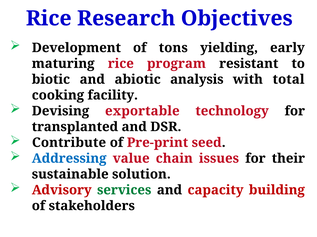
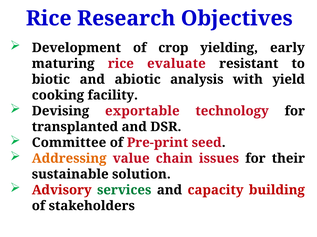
tons: tons -> crop (173, 48)
program: program -> evaluate (176, 64)
total: total -> yield (289, 80)
Contribute: Contribute -> Committee (69, 143)
Addressing colour: blue -> orange (69, 159)
